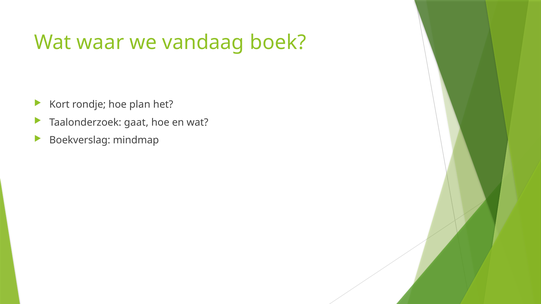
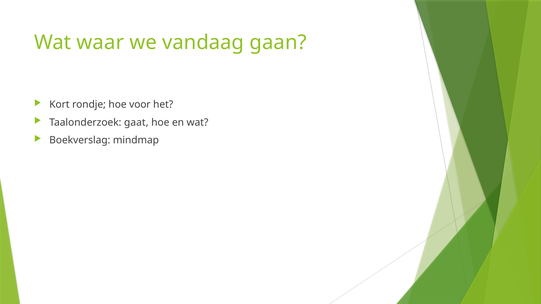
boek: boek -> gaan (278, 43)
plan: plan -> voor (140, 105)
